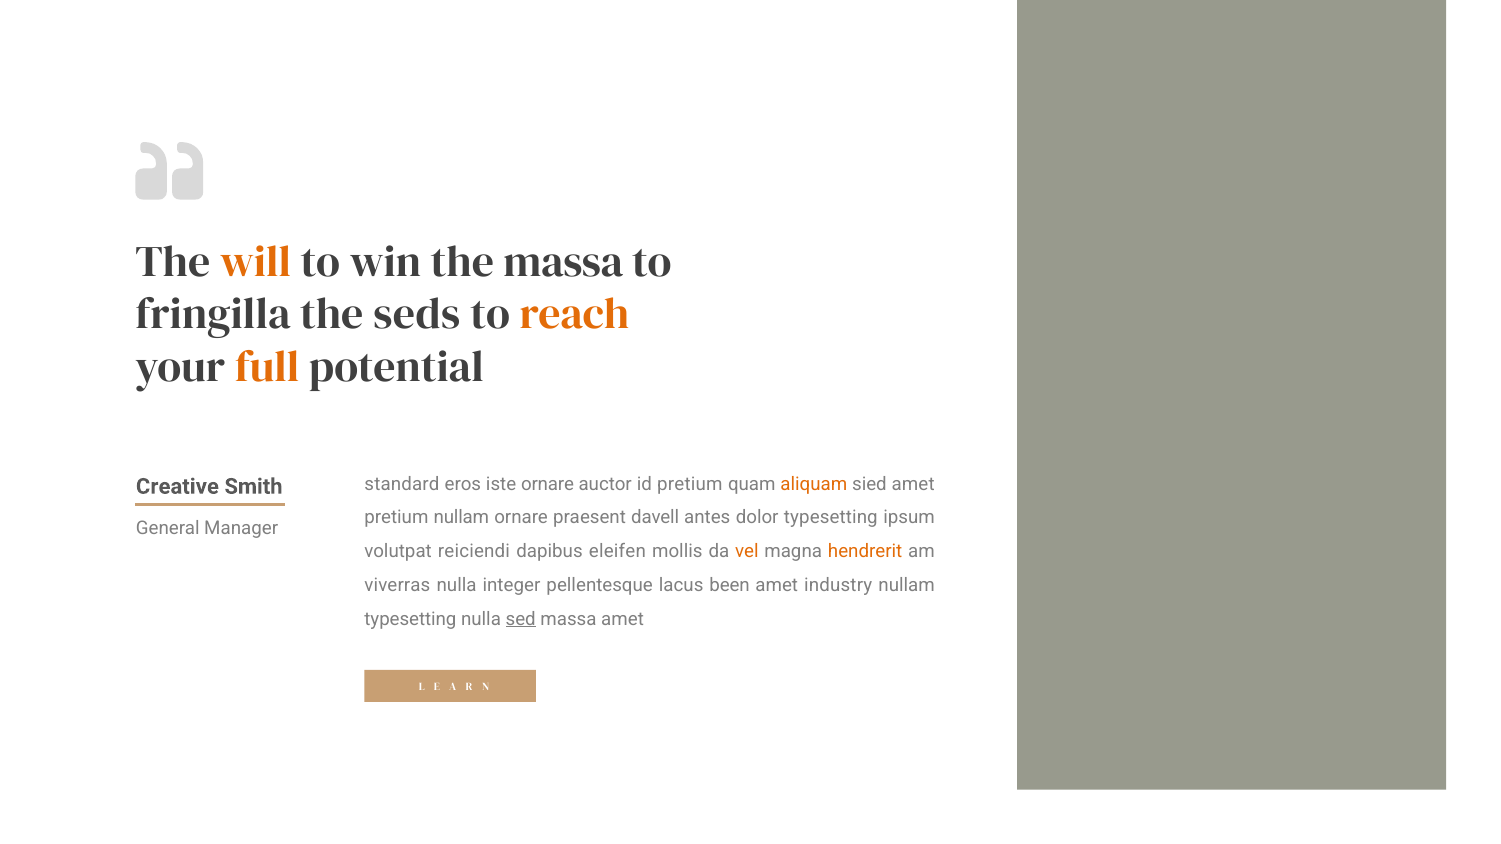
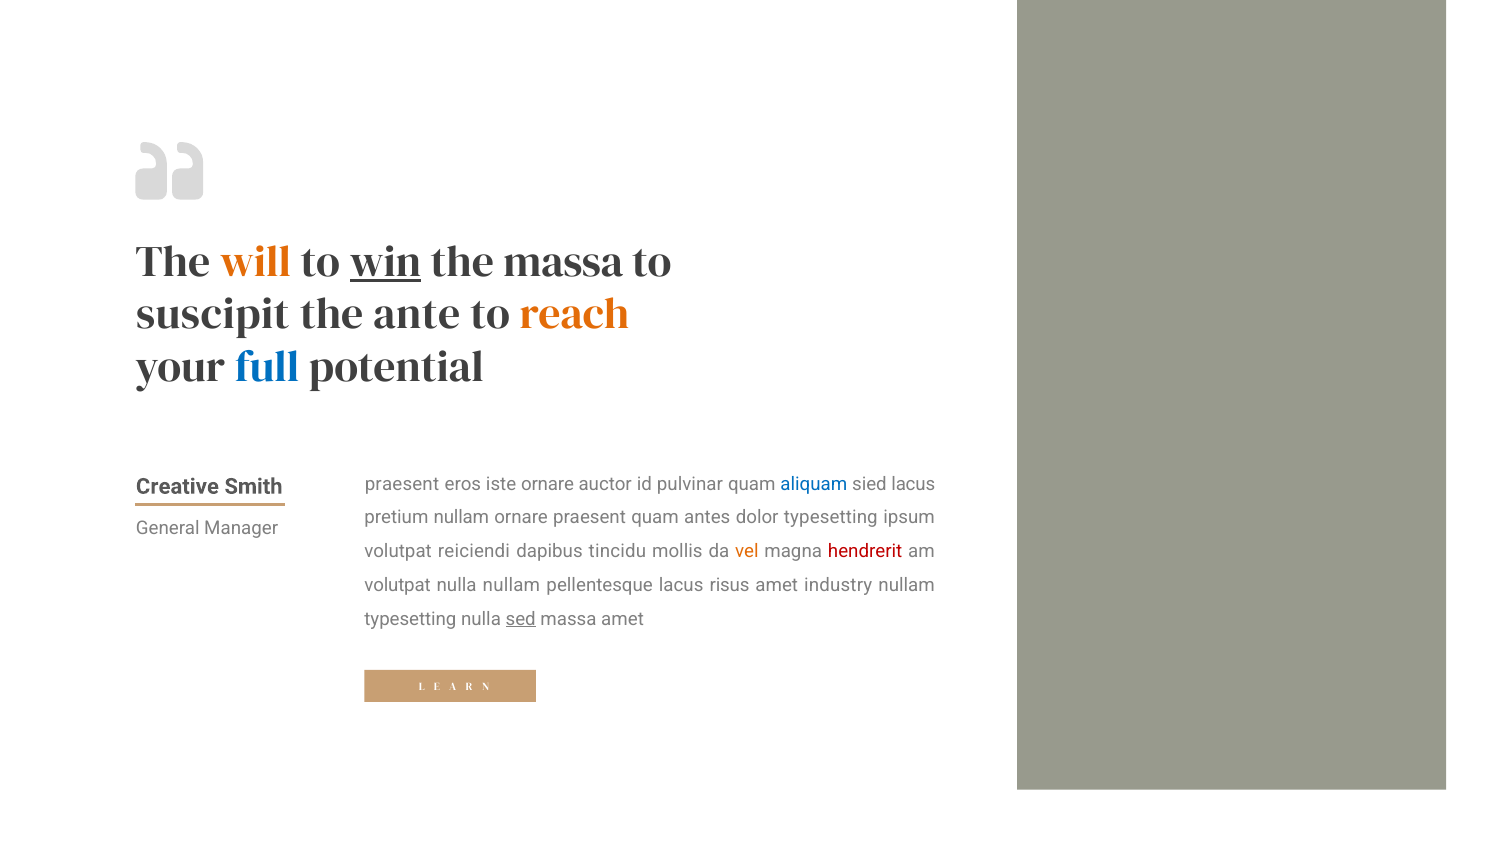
win underline: none -> present (385, 262)
fringilla: fringilla -> suscipit (213, 315)
seds: seds -> ante (417, 315)
full colour: orange -> blue (267, 367)
standard: standard -> praesent (402, 484)
id pretium: pretium -> pulvinar (690, 484)
aliquam colour: orange -> blue (814, 484)
sied amet: amet -> lacus (913, 484)
praesent davell: davell -> quam (655, 518)
eleifen: eleifen -> tincidu (617, 551)
hendrerit colour: orange -> red (865, 551)
viverras: viverras -> volutpat (398, 585)
nulla integer: integer -> nullam (511, 585)
been: been -> risus (730, 585)
